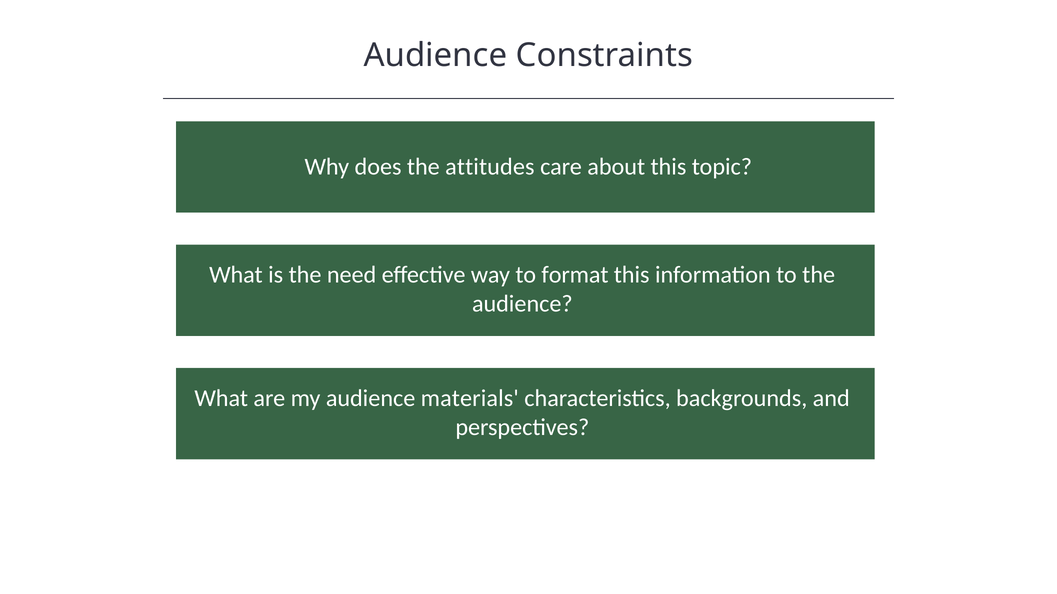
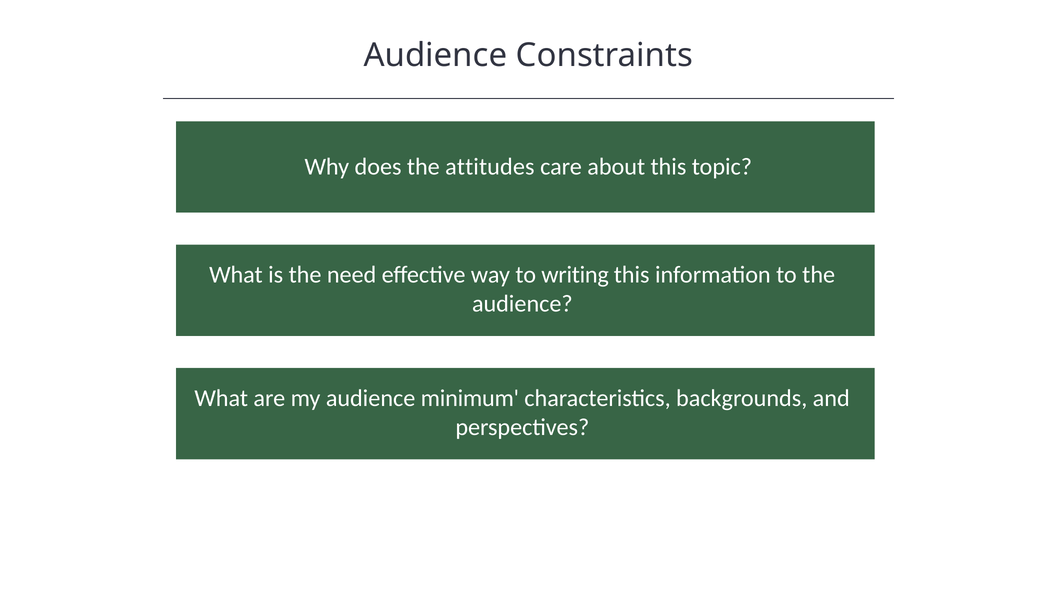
format: format -> writing (575, 275)
materials: materials -> minimum (470, 399)
